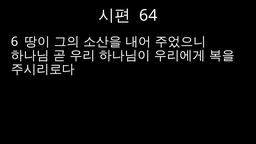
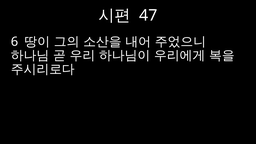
64: 64 -> 47 (148, 15)
